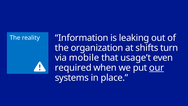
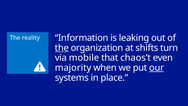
the underline: none -> present (62, 48)
usage’t: usage’t -> chaos’t (136, 58)
required: required -> majority (73, 68)
